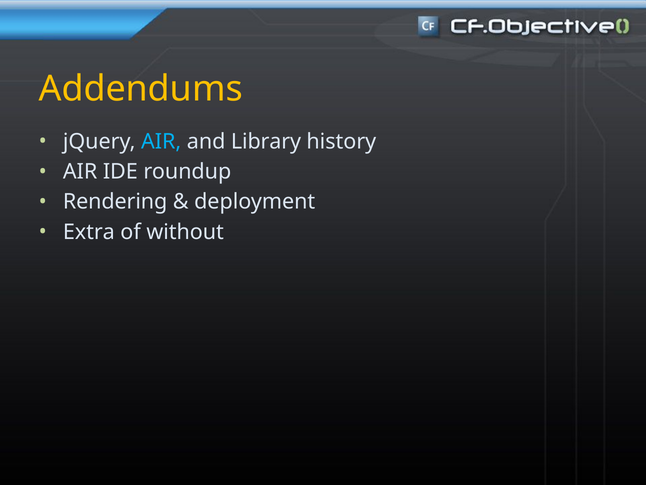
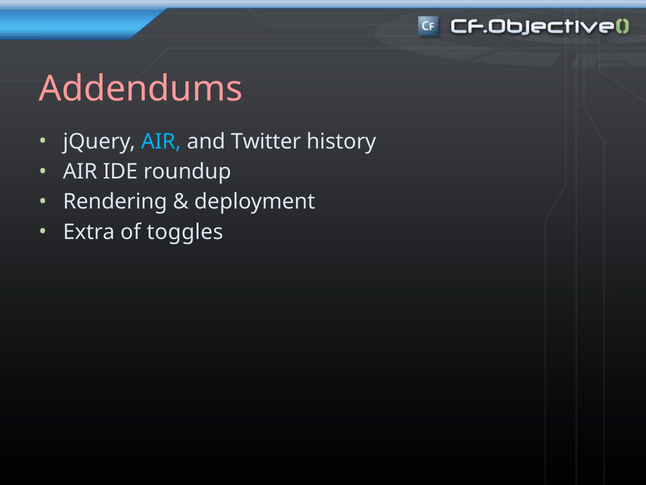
Addendums colour: yellow -> pink (141, 89)
Library: Library -> Twitter (266, 141)
without: without -> toggles (185, 232)
